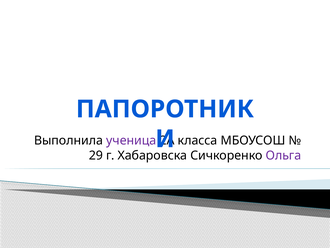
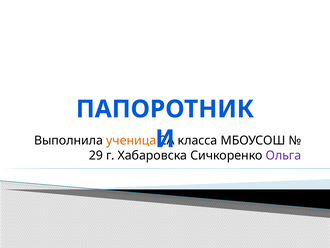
ученица colour: purple -> orange (131, 140)
